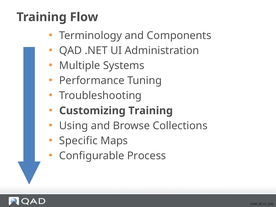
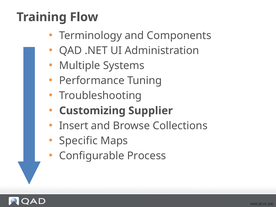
Customizing Training: Training -> Supplier (151, 111)
Using: Using -> Insert (74, 126)
